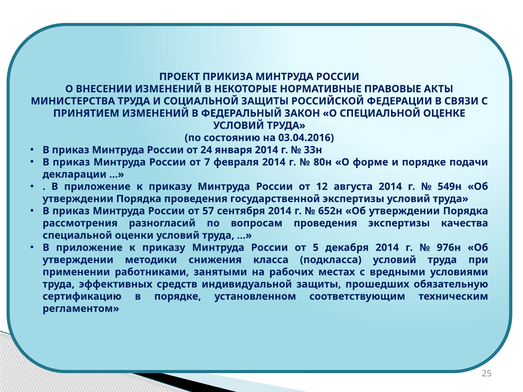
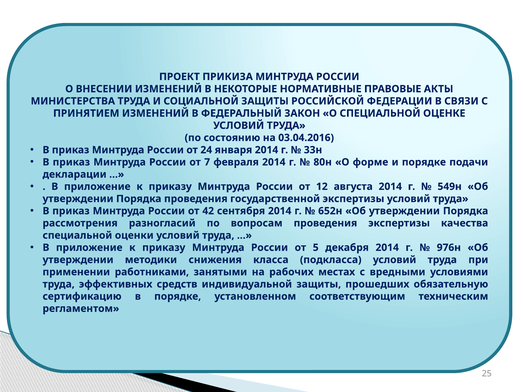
57: 57 -> 42 (208, 211)
